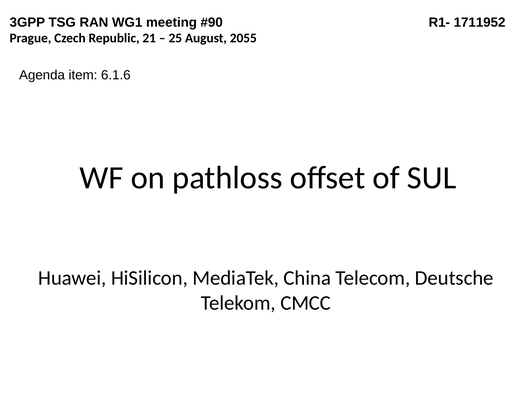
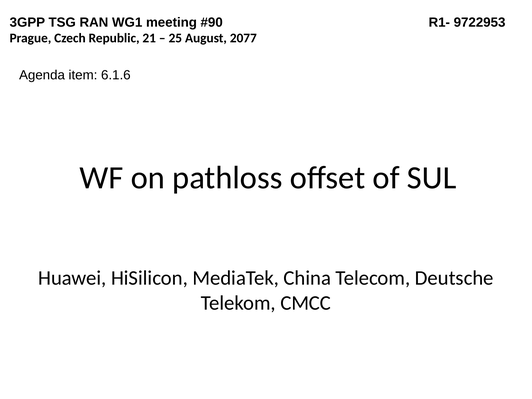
1711952: 1711952 -> 9722953 (480, 22)
2055: 2055 -> 2077 (243, 38)
